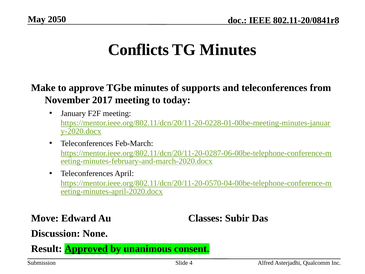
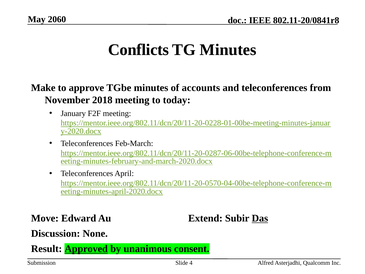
2050: 2050 -> 2060 (57, 19)
supports: supports -> accounts (201, 88)
2017: 2017 -> 2018 (102, 100)
Classes: Classes -> Extend (205, 218)
Das underline: none -> present (260, 218)
